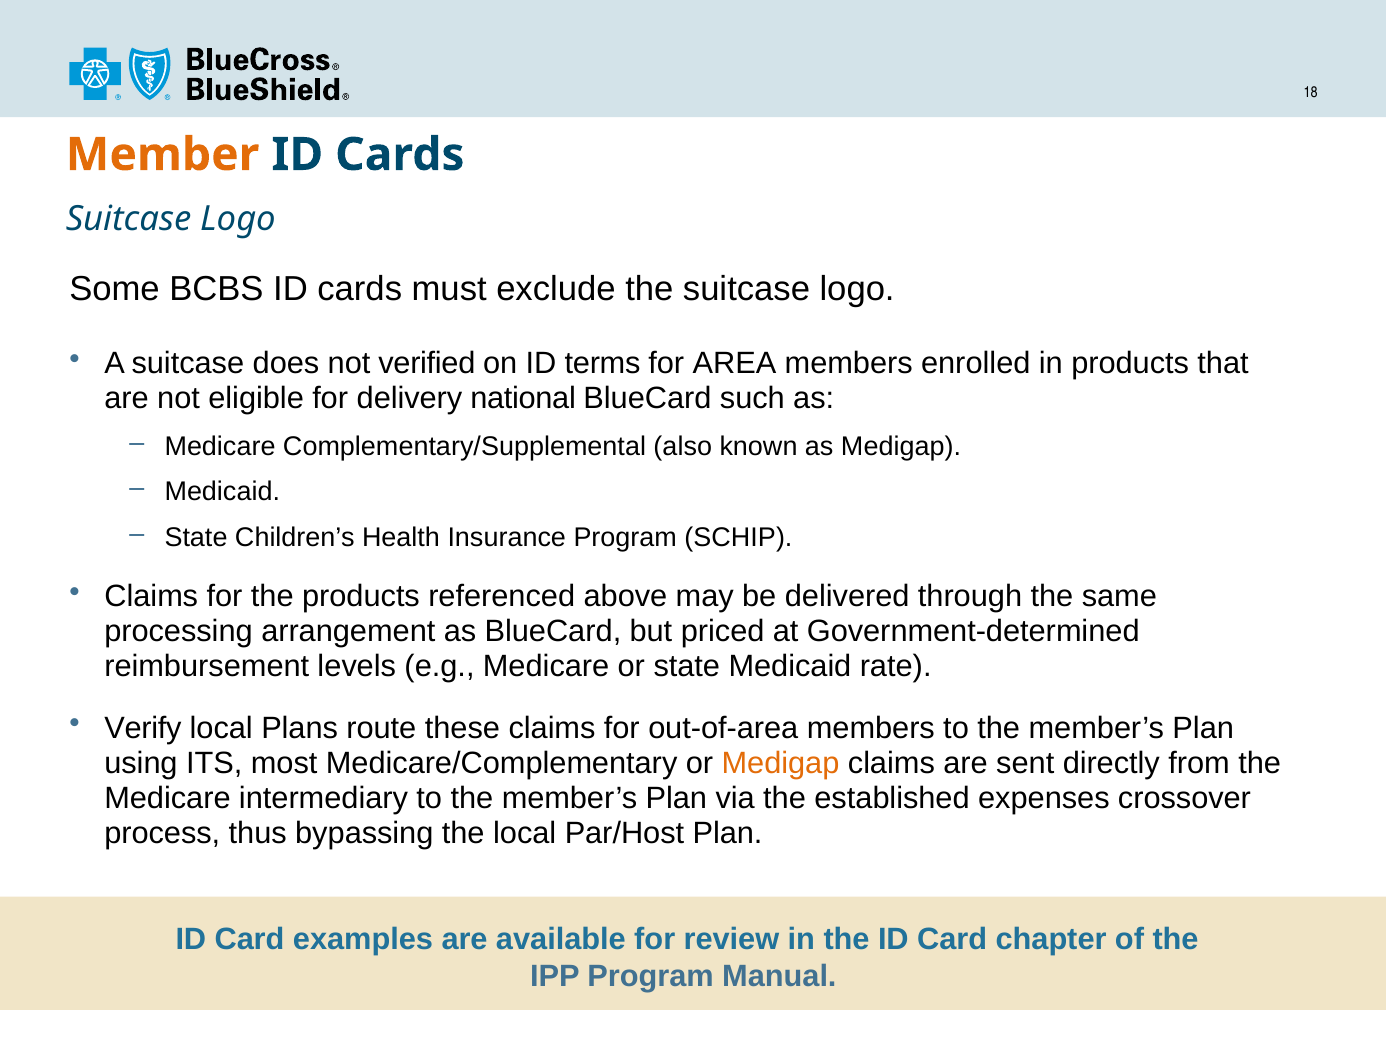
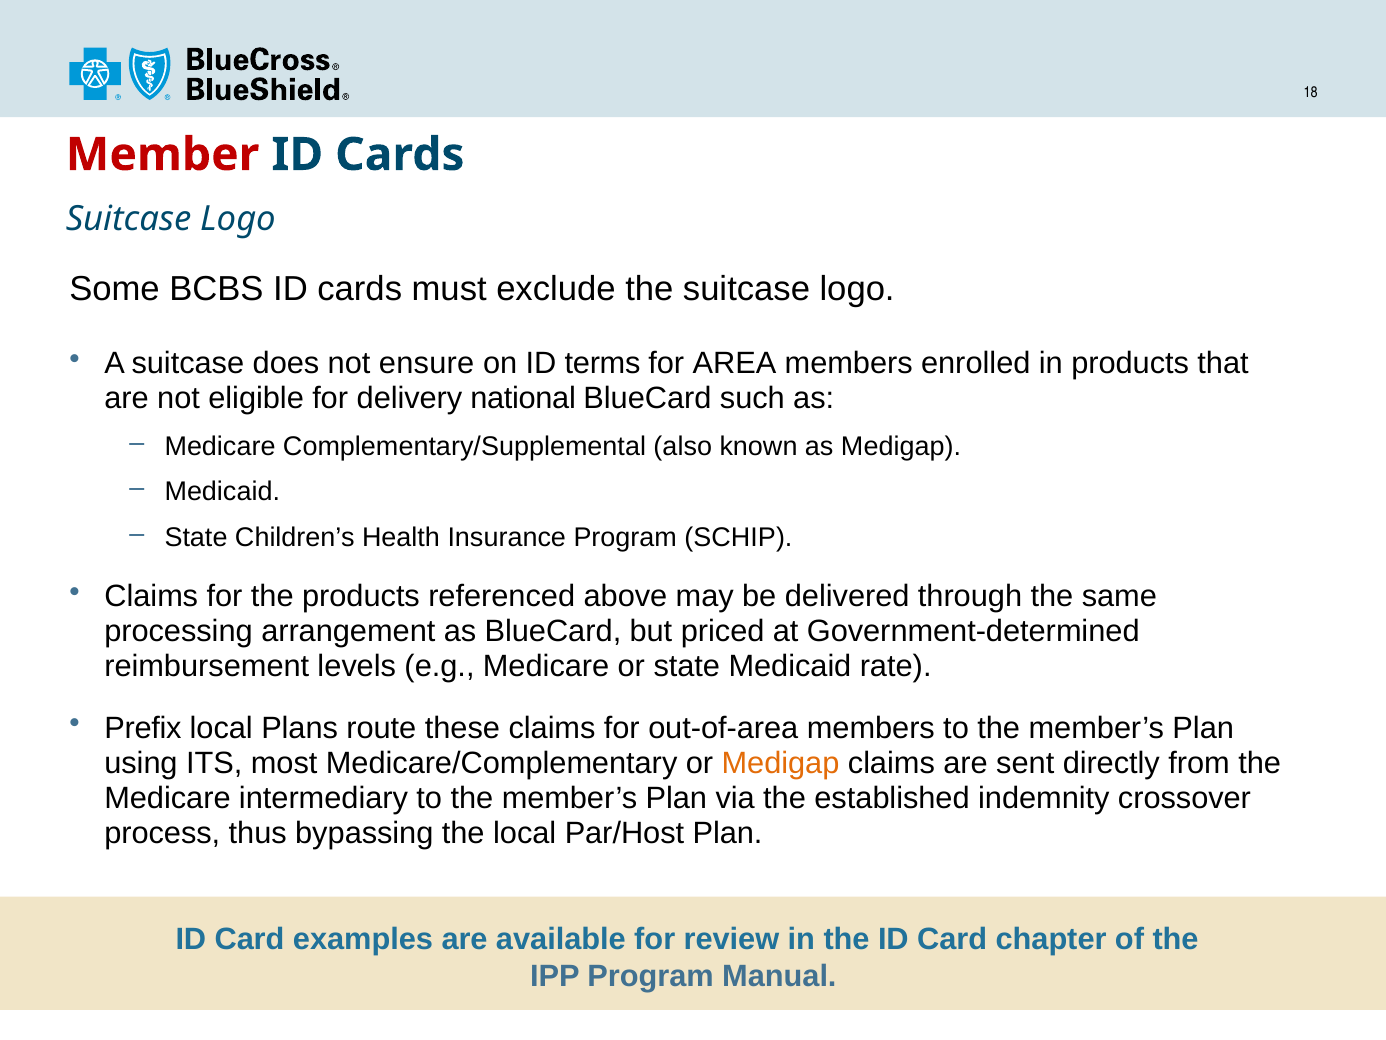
Member colour: orange -> red (163, 155)
verified: verified -> ensure (427, 363)
Verify: Verify -> Prefix (143, 728)
expenses: expenses -> indemnity (1044, 798)
